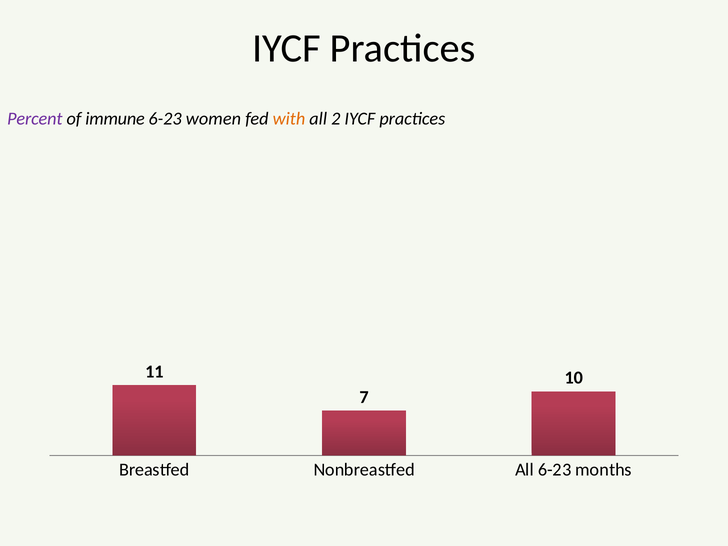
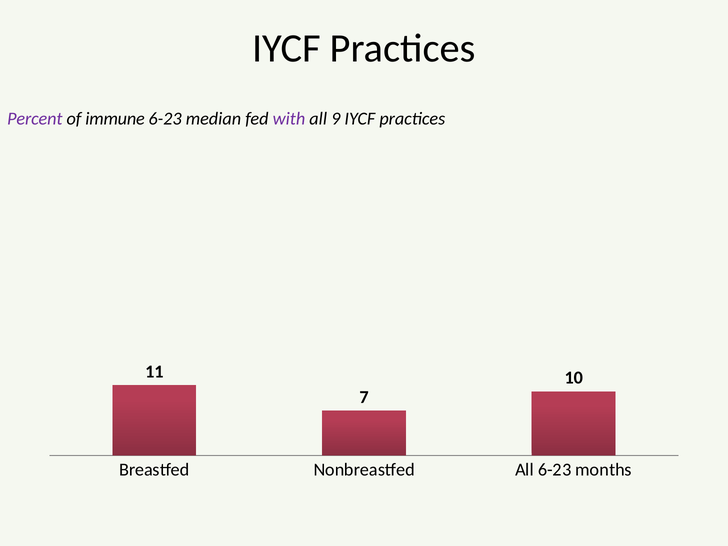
women: women -> median (213, 119)
with colour: orange -> purple (289, 119)
2: 2 -> 9 (336, 119)
